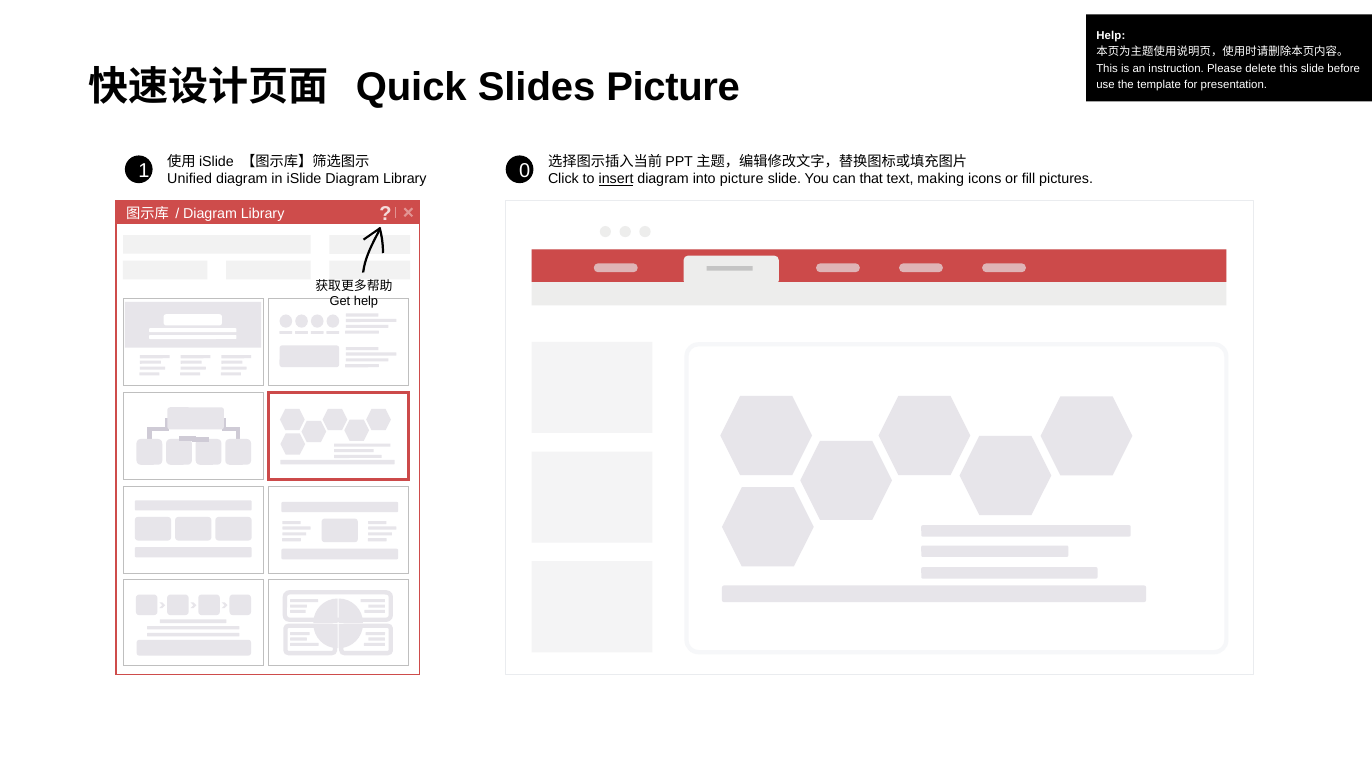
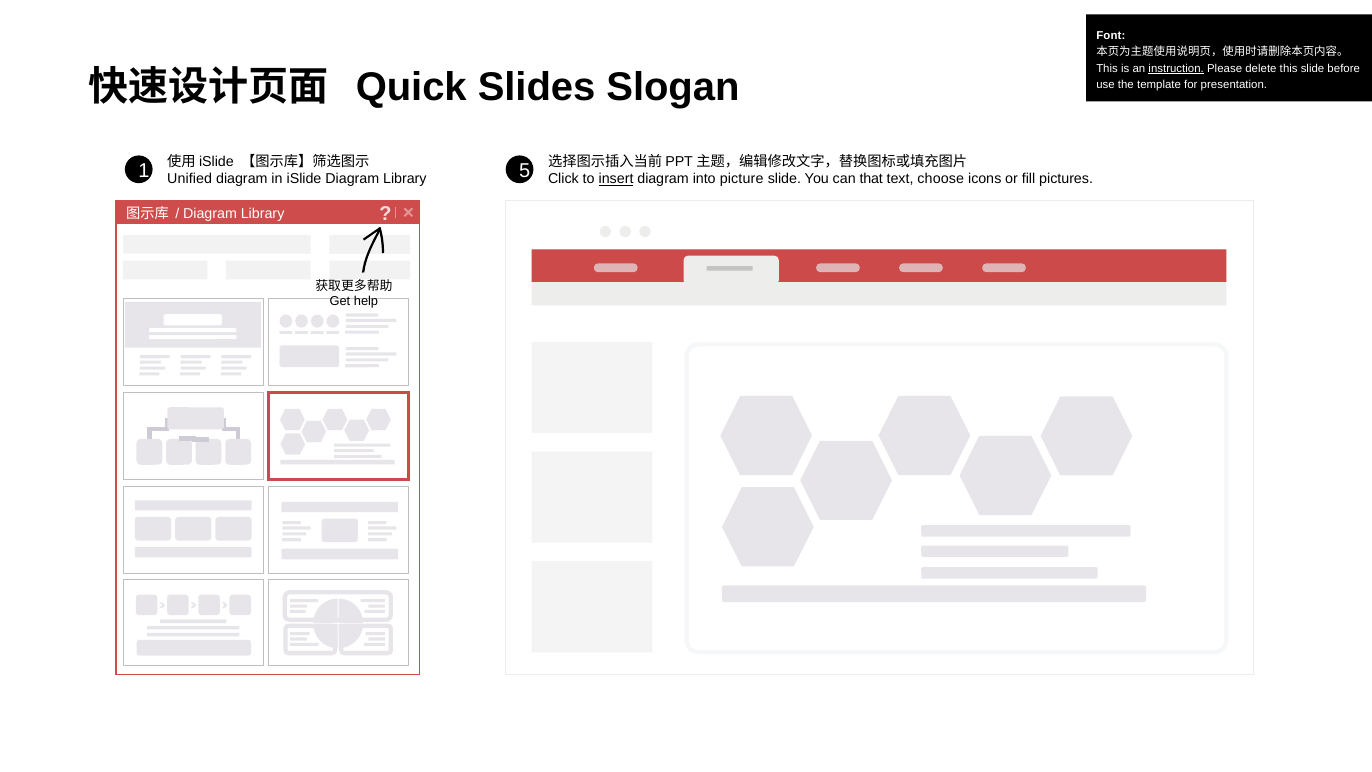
Help: Help -> Font (1111, 35)
instruction underline: none -> present (1176, 68)
Slides Picture: Picture -> Slogan (673, 87)
0: 0 -> 5 (525, 171)
making: making -> choose (941, 179)
